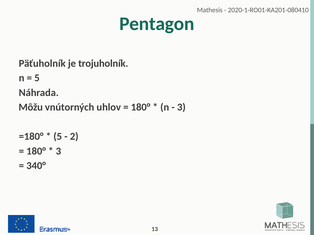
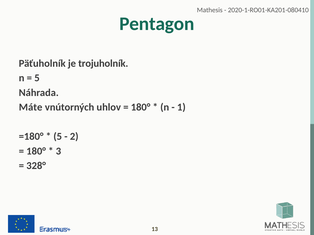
Môžu: Môžu -> Máte (31, 107)
3: 3 -> 1 (181, 107)
340°: 340° -> 328° (36, 166)
